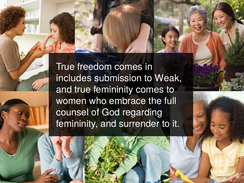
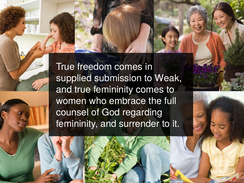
includes: includes -> supplied (74, 78)
